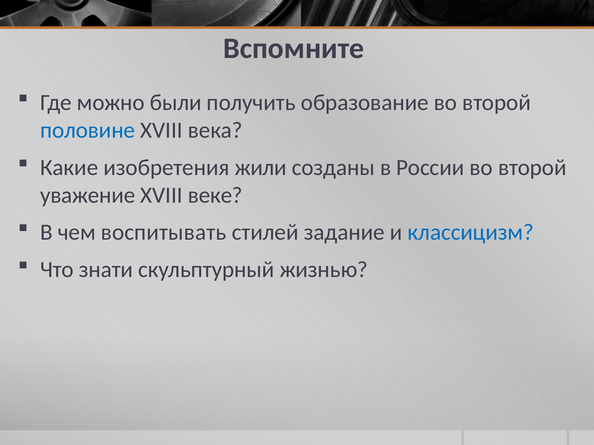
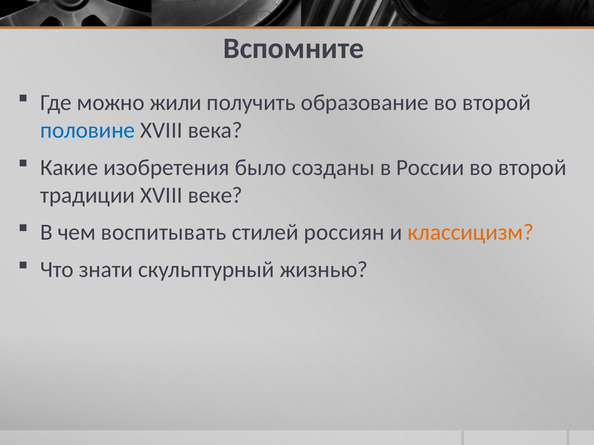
были: были -> жили (176, 103)
жили: жили -> было (261, 168)
уважение: уважение -> традиции (88, 195)
задание: задание -> россиян (344, 233)
классицизм colour: blue -> orange (471, 233)
